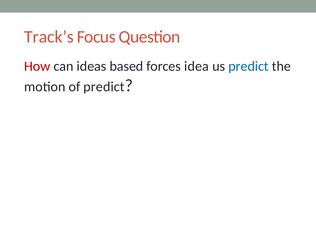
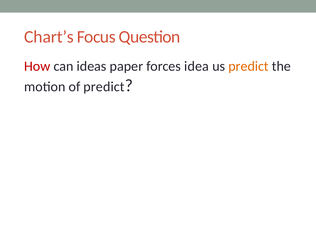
Track’s: Track’s -> Chart’s (49, 37)
based: based -> paper (126, 66)
predict colour: blue -> orange (248, 66)
